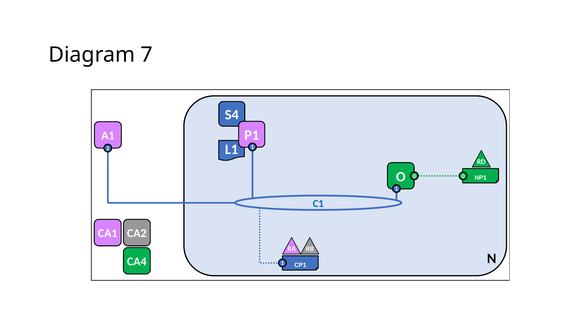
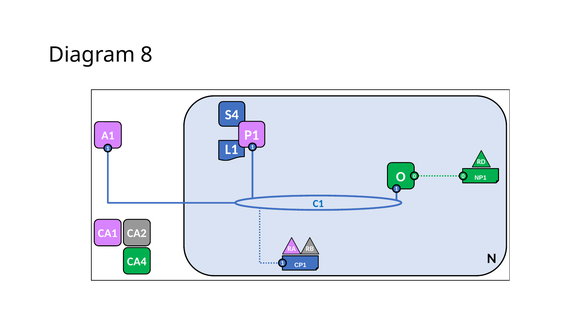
7: 7 -> 8 (147, 55)
